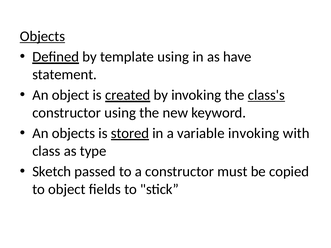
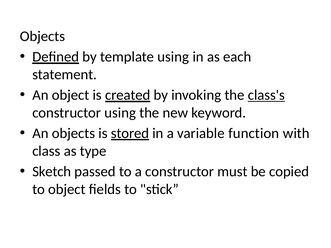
Objects underline: present -> none (42, 36)
have: have -> each (237, 57)
variable invoking: invoking -> function (254, 133)
